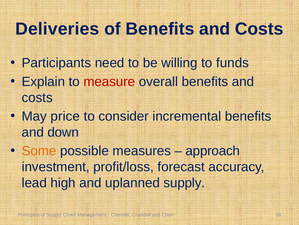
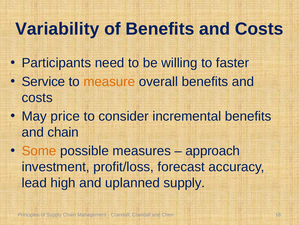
Deliveries: Deliveries -> Variability (57, 29)
funds: funds -> faster (233, 63)
Explain: Explain -> Service (43, 81)
measure colour: red -> orange (109, 81)
and down: down -> chain (63, 132)
